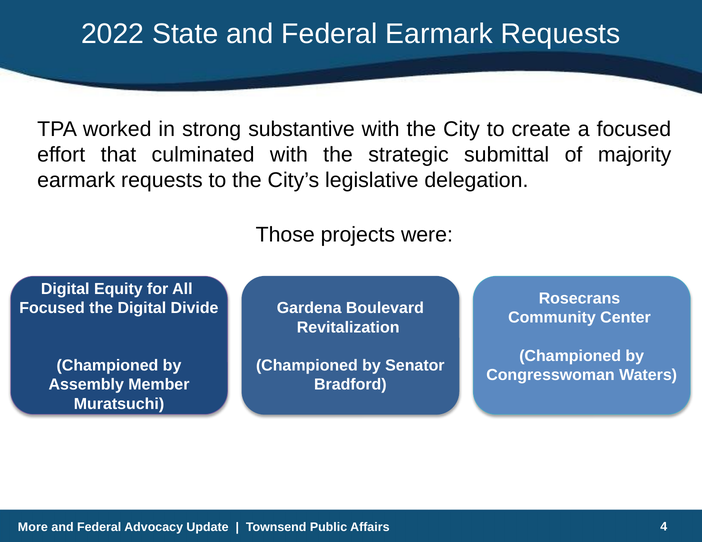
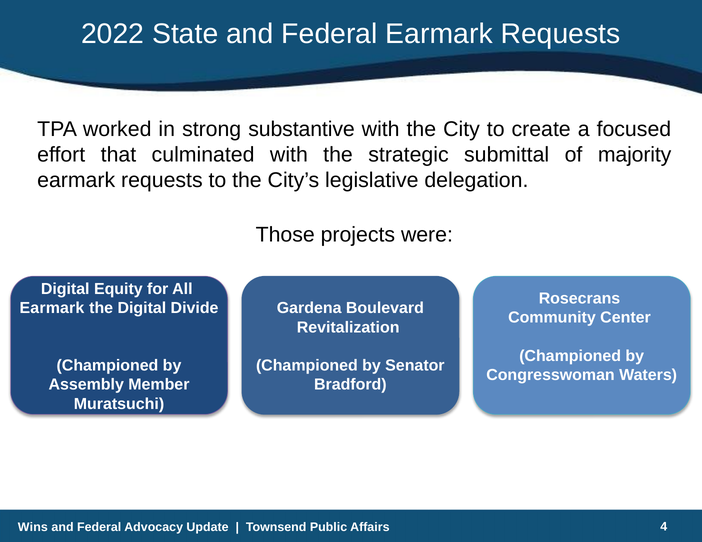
Focused: Focused -> Earmark (52, 308)
More: More -> Wins (33, 527)
